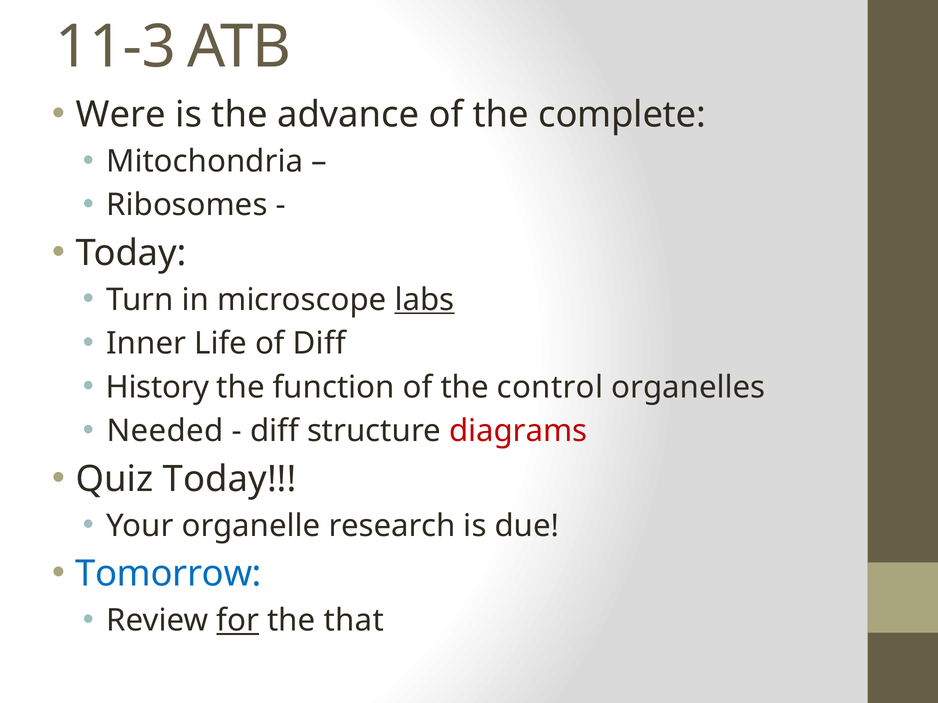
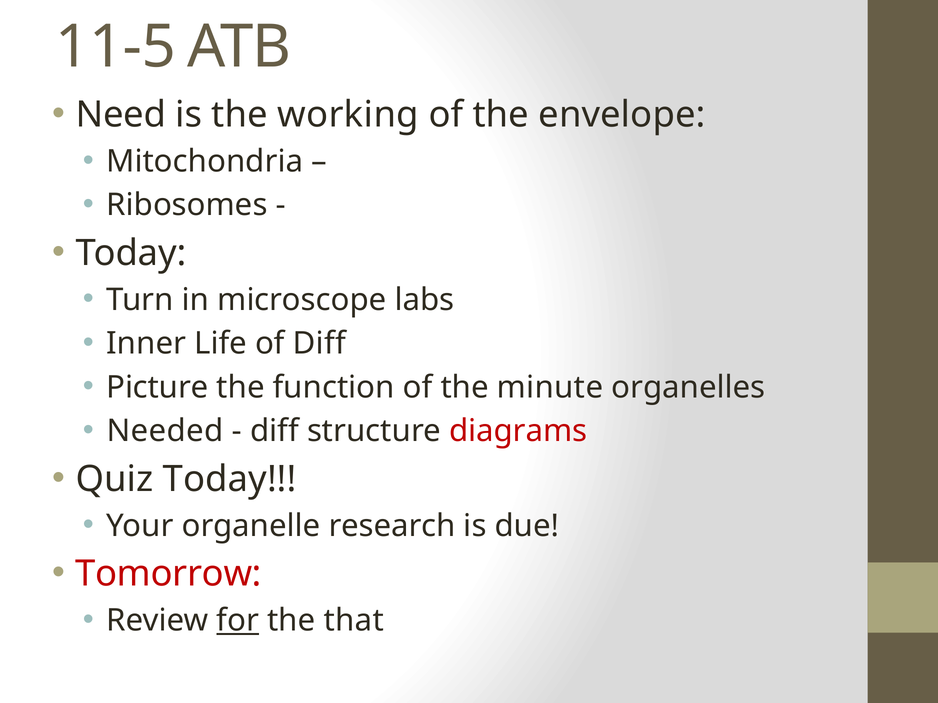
11-3: 11-3 -> 11-5 (116, 47)
Were: Were -> Need (121, 115)
advance: advance -> working (348, 115)
complete: complete -> envelope (622, 115)
labs underline: present -> none (425, 300)
History: History -> Picture (157, 388)
control: control -> minute (550, 388)
Tomorrow colour: blue -> red (168, 574)
